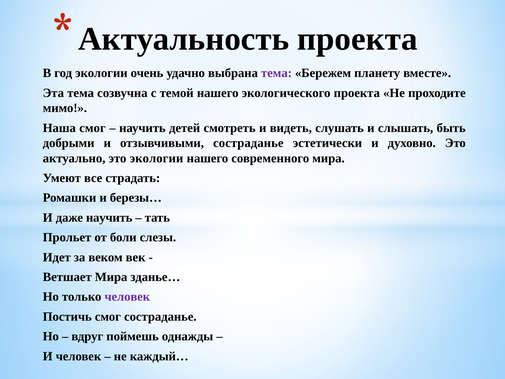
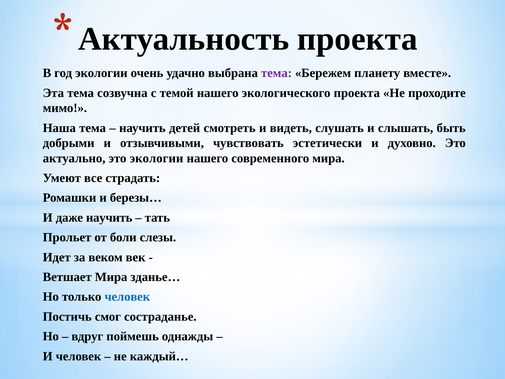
Наша смог: смог -> тема (93, 128)
отзывчивыми состраданье: состраданье -> чувствовать (248, 143)
человек colour: purple -> blue (127, 297)
